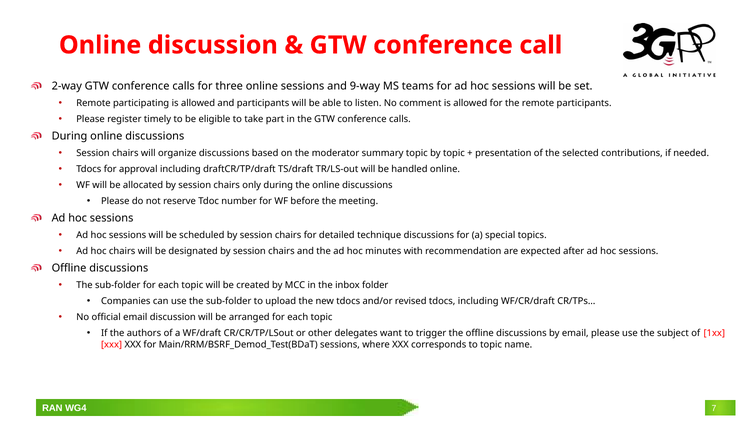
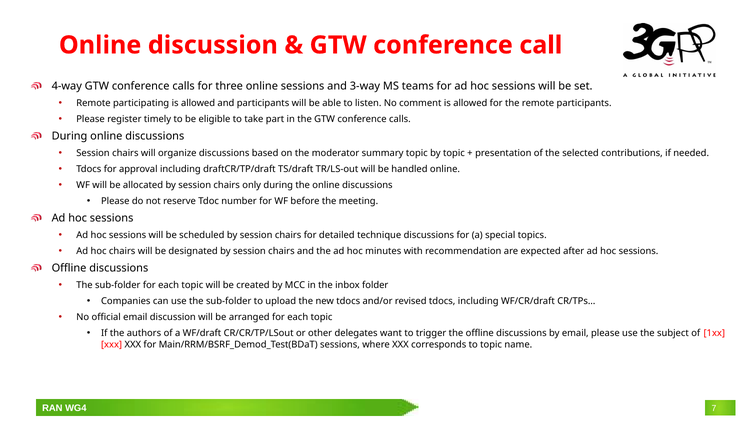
2-way: 2-way -> 4-way (67, 86)
9-way: 9-way -> 3-way (365, 86)
